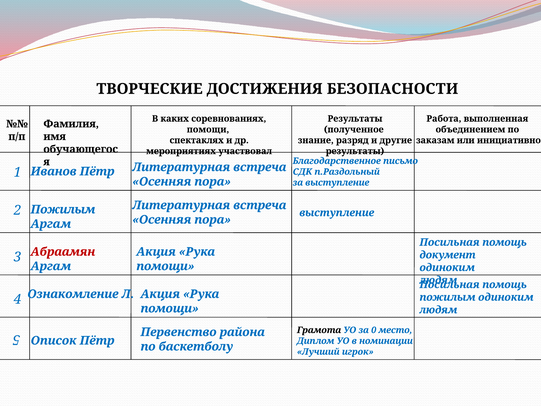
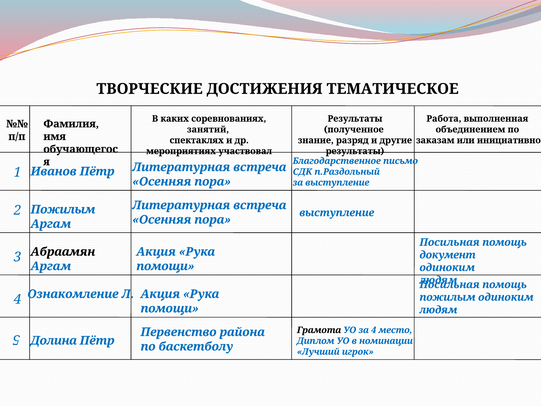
БЕЗОПАСНОСТИ: БЕЗОПАСНОСТИ -> ТЕМАТИЧЕСКОЕ (393, 89)
помощи: помощи -> занятий (208, 129)
Абраамян colour: red -> black (63, 252)
за 0: 0 -> 4 (374, 330)
Описок: Описок -> Долина (54, 340)
